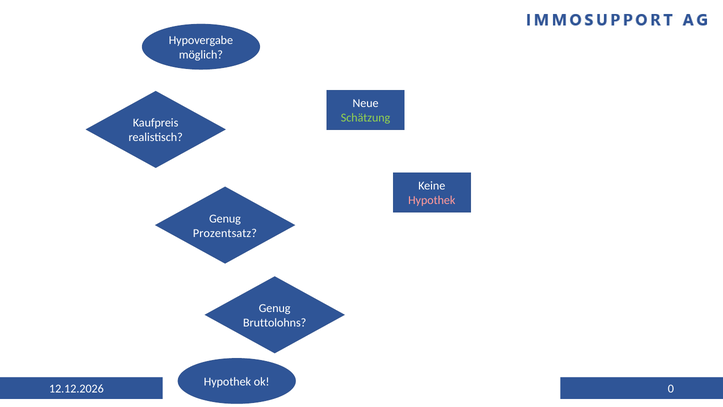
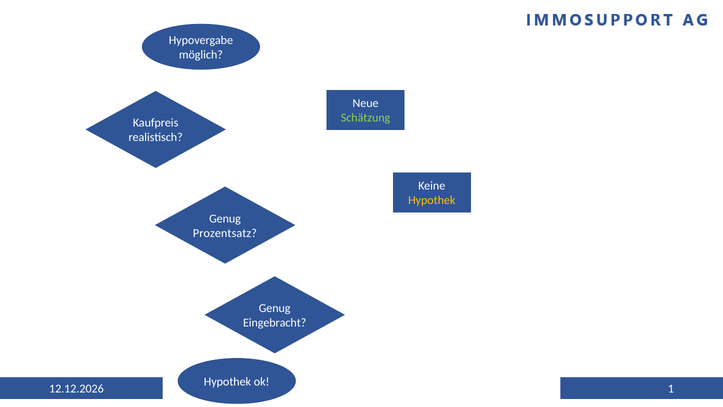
Hypothek colour: pink -> yellow (432, 200)
Bruttolohns: Bruttolohns -> Eingebracht (275, 323)
0: 0 -> 1 (671, 388)
